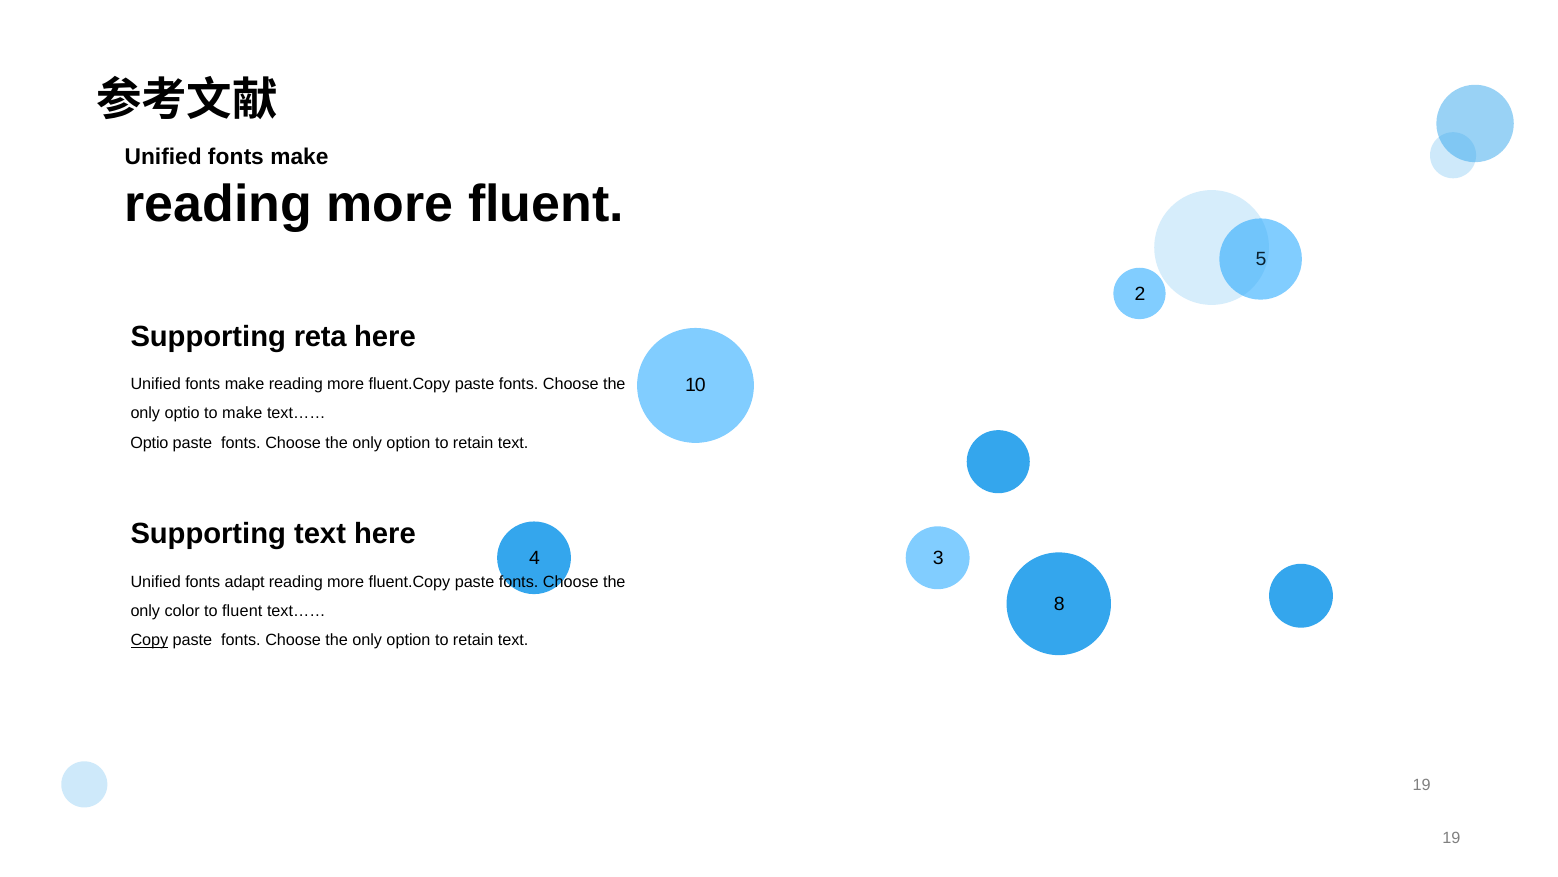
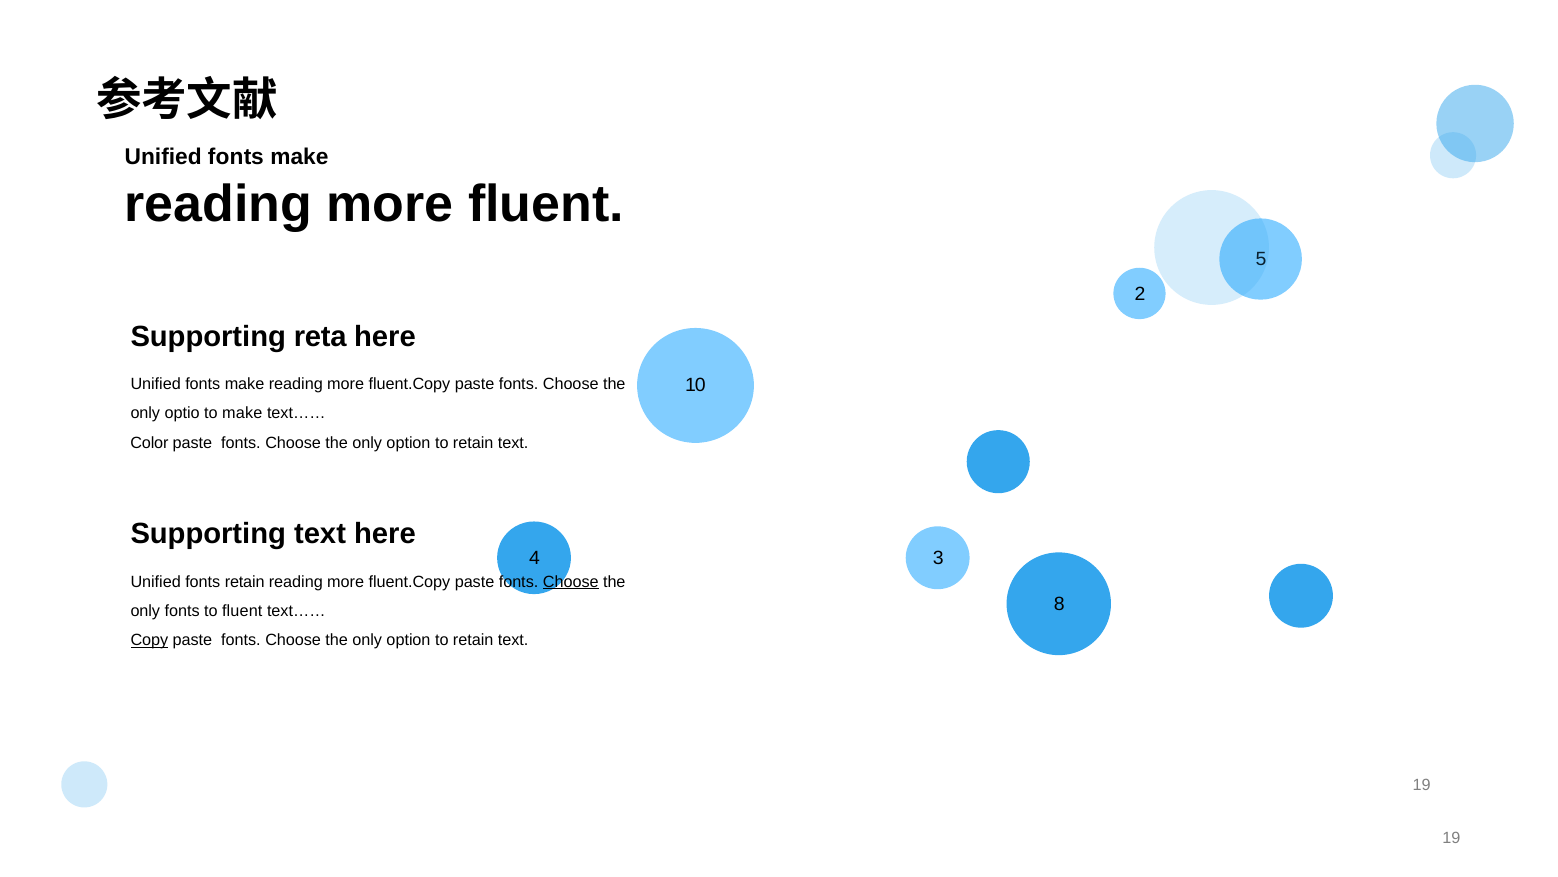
Optio: Optio -> Color (149, 443)
fonts adapt: adapt -> retain (245, 581)
Choose underline: none -> present (571, 581)
only color: color -> fonts (182, 611)
